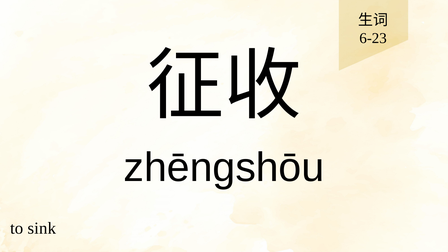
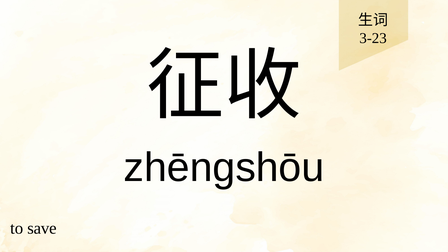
6-23: 6-23 -> 3-23 (373, 38)
sink: sink -> save (42, 228)
